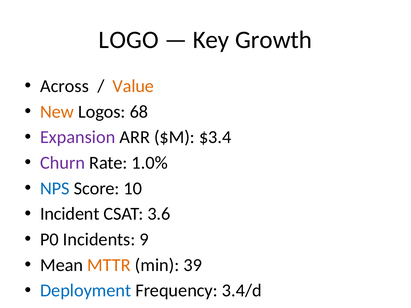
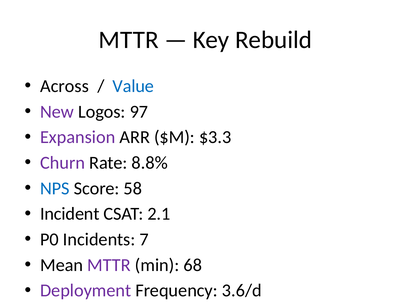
LOGO: LOGO -> MTTR (129, 40)
Growth: Growth -> Rebuild (274, 40)
Value colour: orange -> blue (133, 86)
New colour: orange -> purple (57, 112)
68: 68 -> 97 (139, 112)
$3.4: $3.4 -> $3.3 (215, 137)
1.0%: 1.0% -> 8.8% (150, 163)
10: 10 -> 58 (133, 189)
3.6: 3.6 -> 2.1 (159, 214)
9: 9 -> 7 (144, 240)
MTTR colour: orange -> purple (109, 265)
39: 39 -> 68 (193, 265)
Deployment colour: blue -> purple (86, 291)
3.4/d: 3.4/d -> 3.6/d (242, 291)
